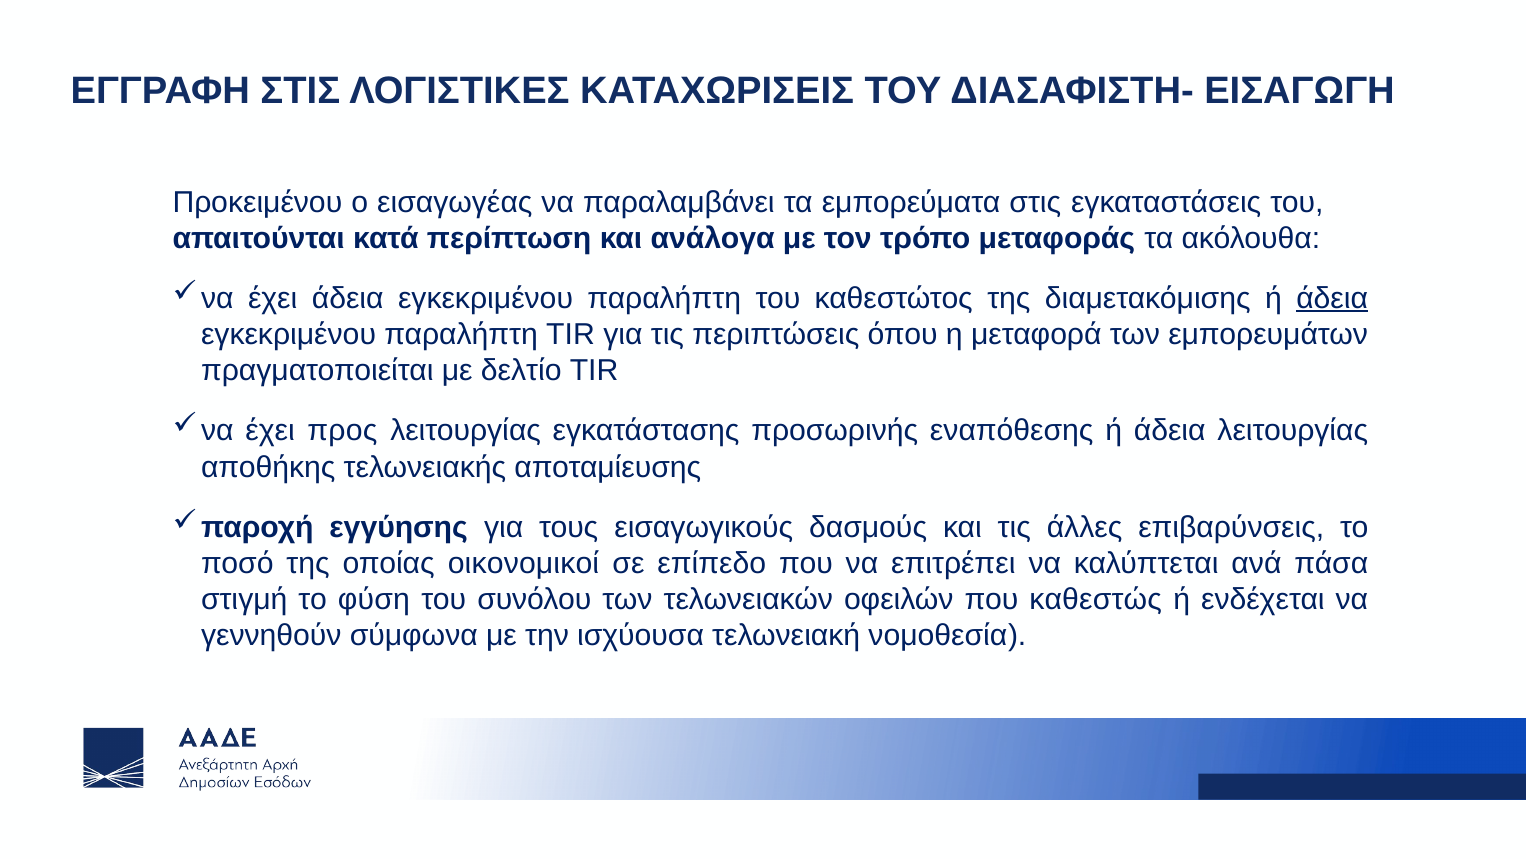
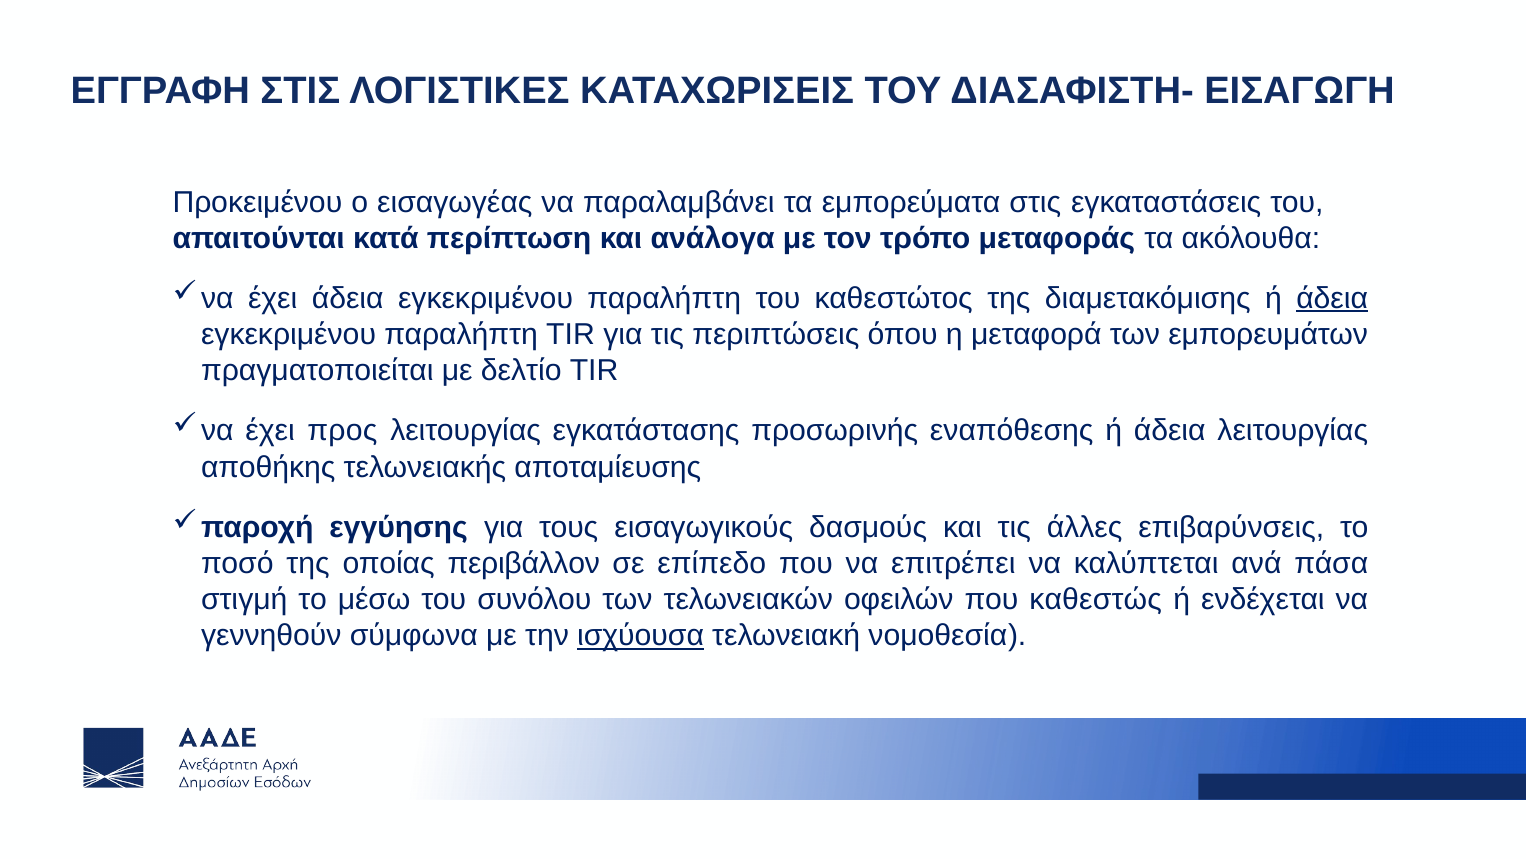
οικονομικοί: οικονομικοί -> περιβάλλον (524, 563)
φύση: φύση -> μέσω (374, 599)
ισχύουσα underline: none -> present (641, 635)
